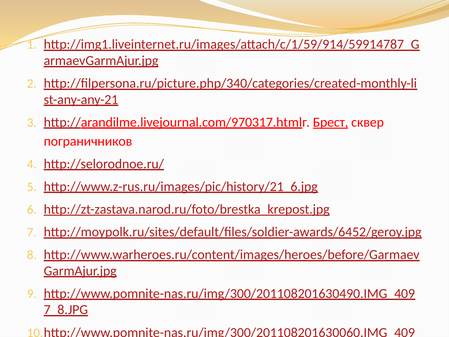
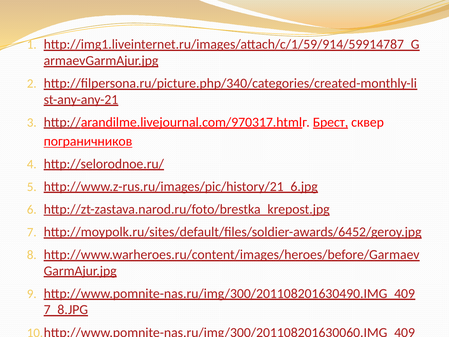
пограничников underline: none -> present (88, 141)
